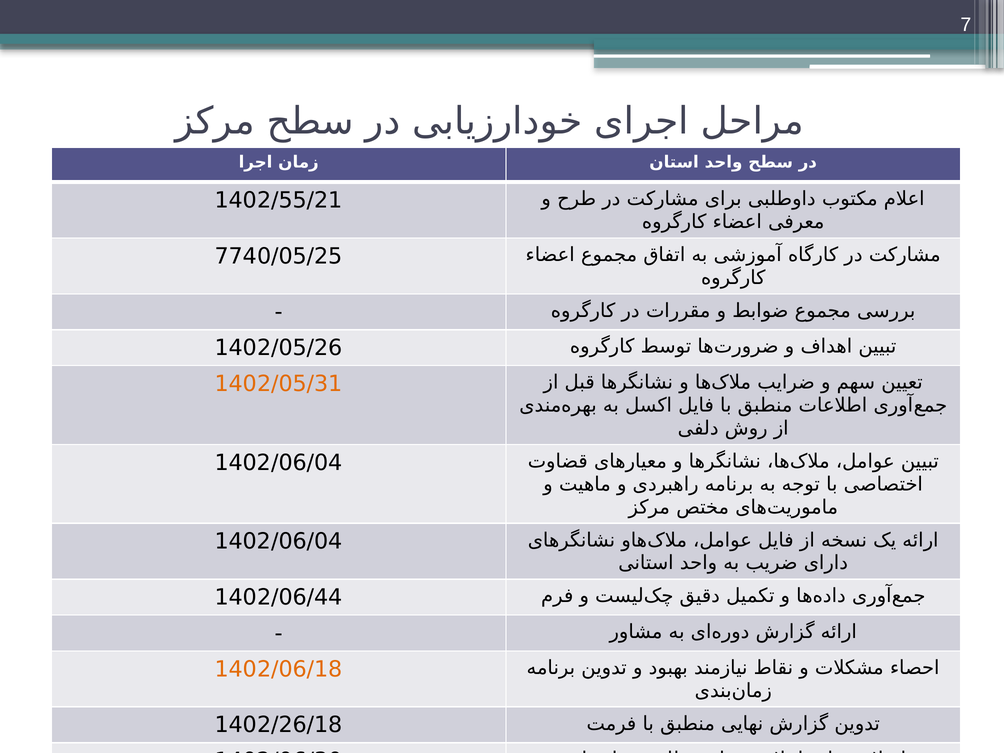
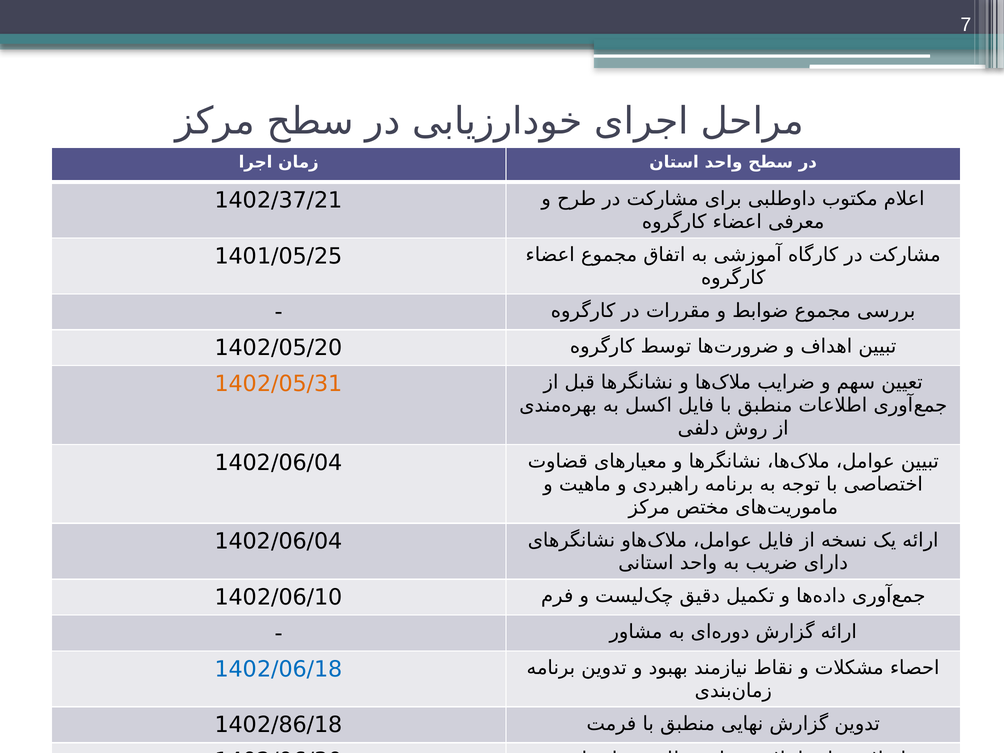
1402/55/21: 1402/55/21 -> 1402/37/21 (279, 200)
7740/05/25: 7740/05/25 -> 1401/05/25 (279, 256)
1402/05/26: 1402/05/26 -> 1402/05/20 (279, 348)
1402/06/44: 1402/06/44 -> 1402/06/10 (279, 597)
1402/06/18 colour: orange -> blue (279, 669)
1402/26/18: 1402/26/18 -> 1402/86/18 (279, 725)
